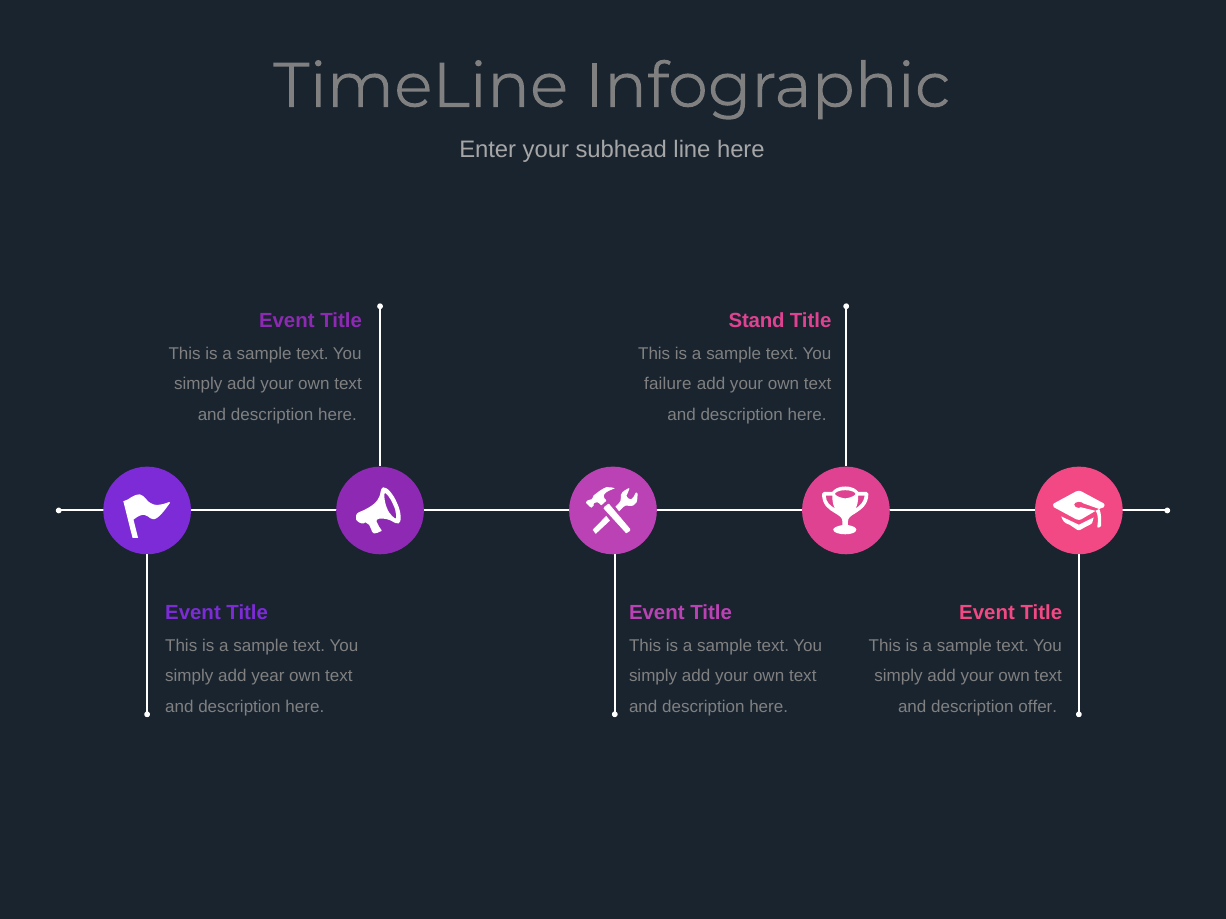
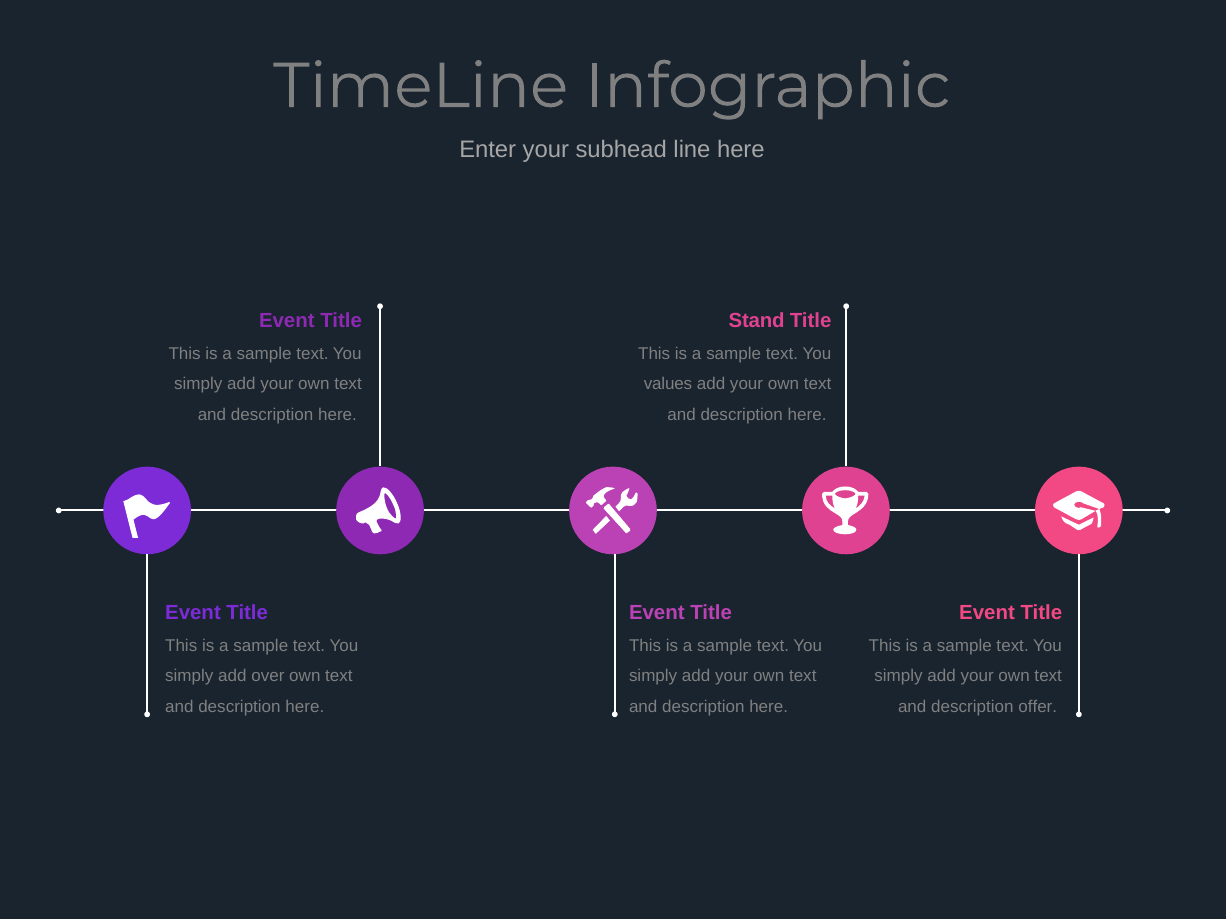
failure: failure -> values (668, 384)
year: year -> over (268, 676)
